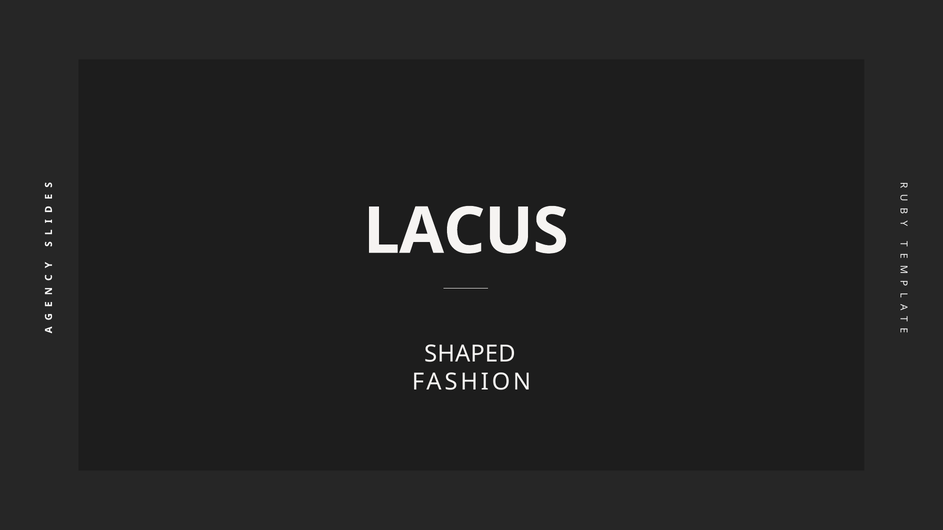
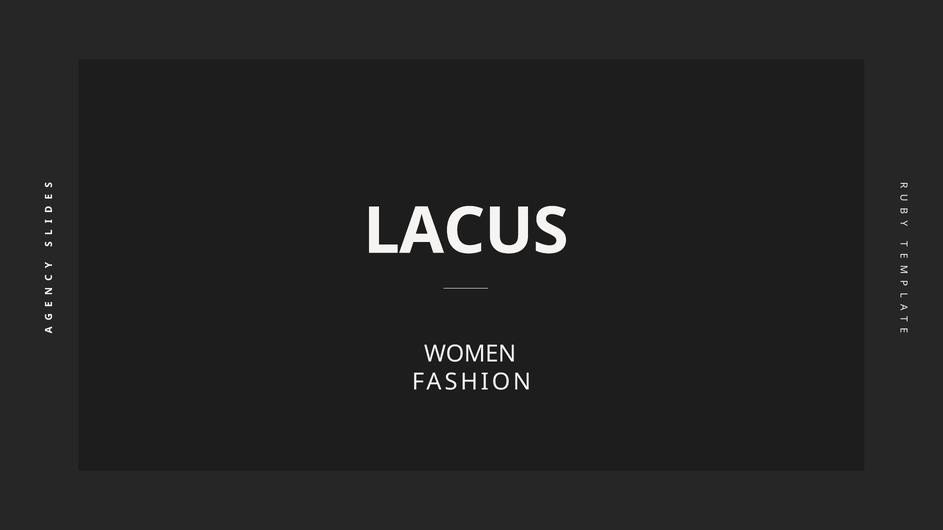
SHAPED: SHAPED -> WOMEN (470, 354)
